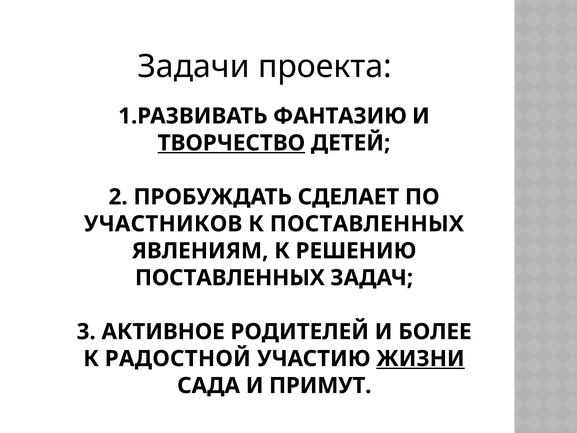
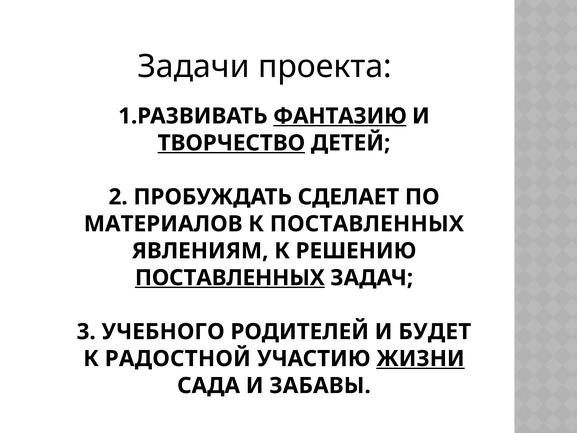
ФАНТАЗИЮ underline: none -> present (340, 116)
УЧАСТНИКОВ: УЧАСТНИКОВ -> МАТЕРИАЛОВ (163, 224)
ПОСТАВЛЕННЫХ underline: none -> present (230, 278)
АКТИВНОЕ: АКТИВНОЕ -> УЧЕБНОГО (163, 332)
БОЛЕЕ: БОЛЕЕ -> БУДЕТ (435, 332)
ПРИМУТ: ПРИМУТ -> ЗАБАВЫ (320, 385)
